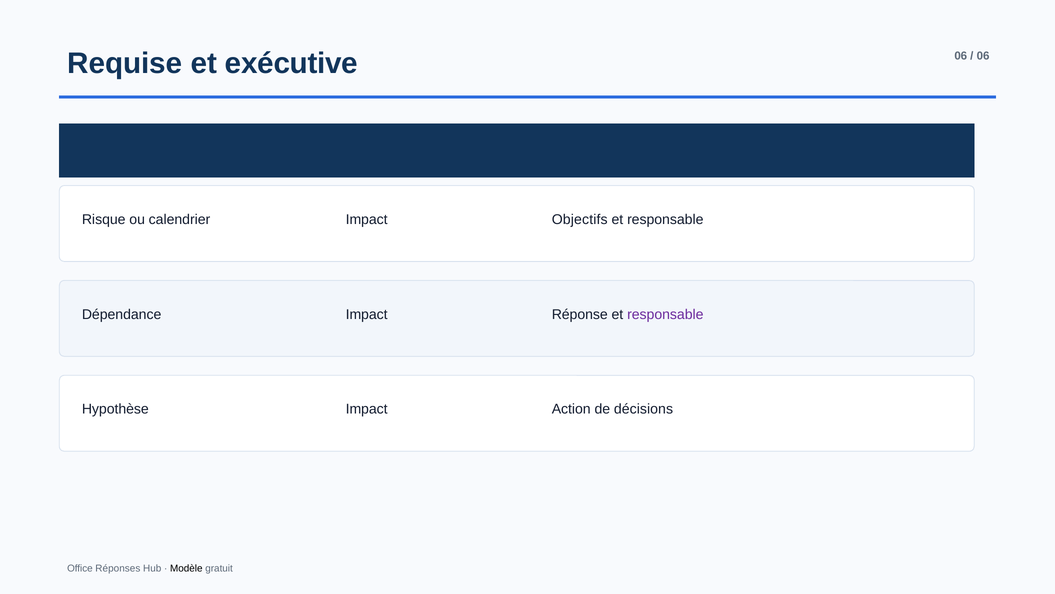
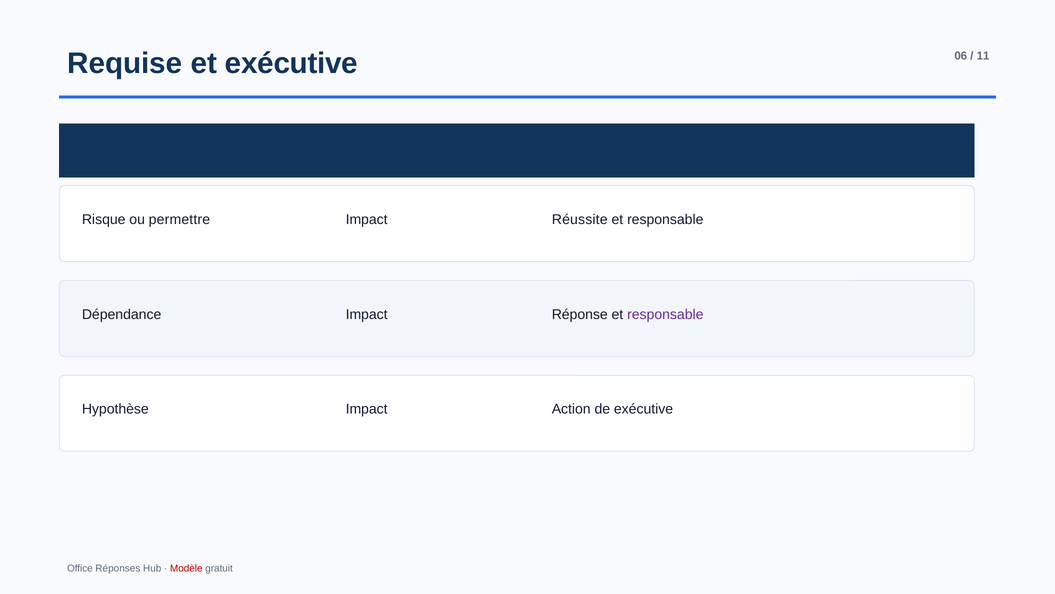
06: 06 -> 11 (983, 56)
calendrier: calendrier -> permettre (179, 219)
Objectifs: Objectifs -> Réussite (580, 219)
de décisions: décisions -> exécutive (644, 409)
Modèle colour: black -> red (186, 568)
